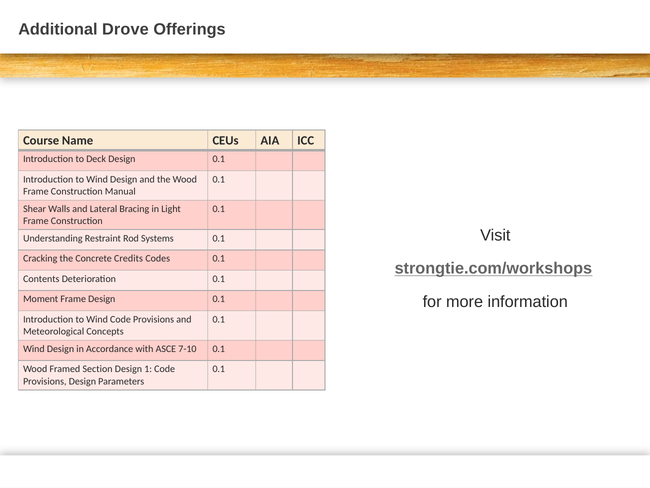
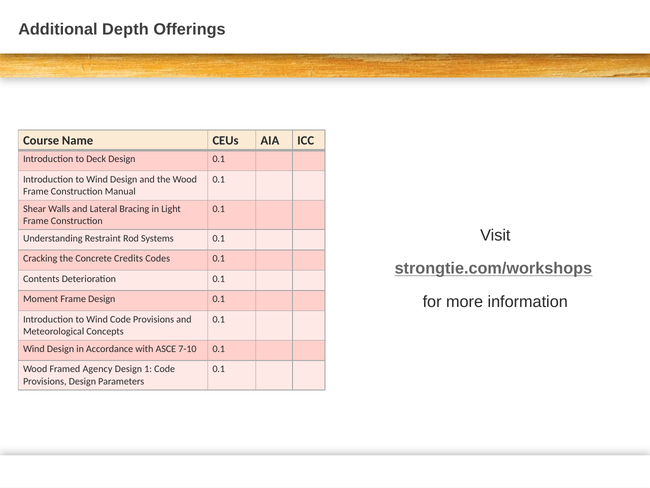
Drove: Drove -> Depth (125, 29)
Section: Section -> Agency (98, 369)
